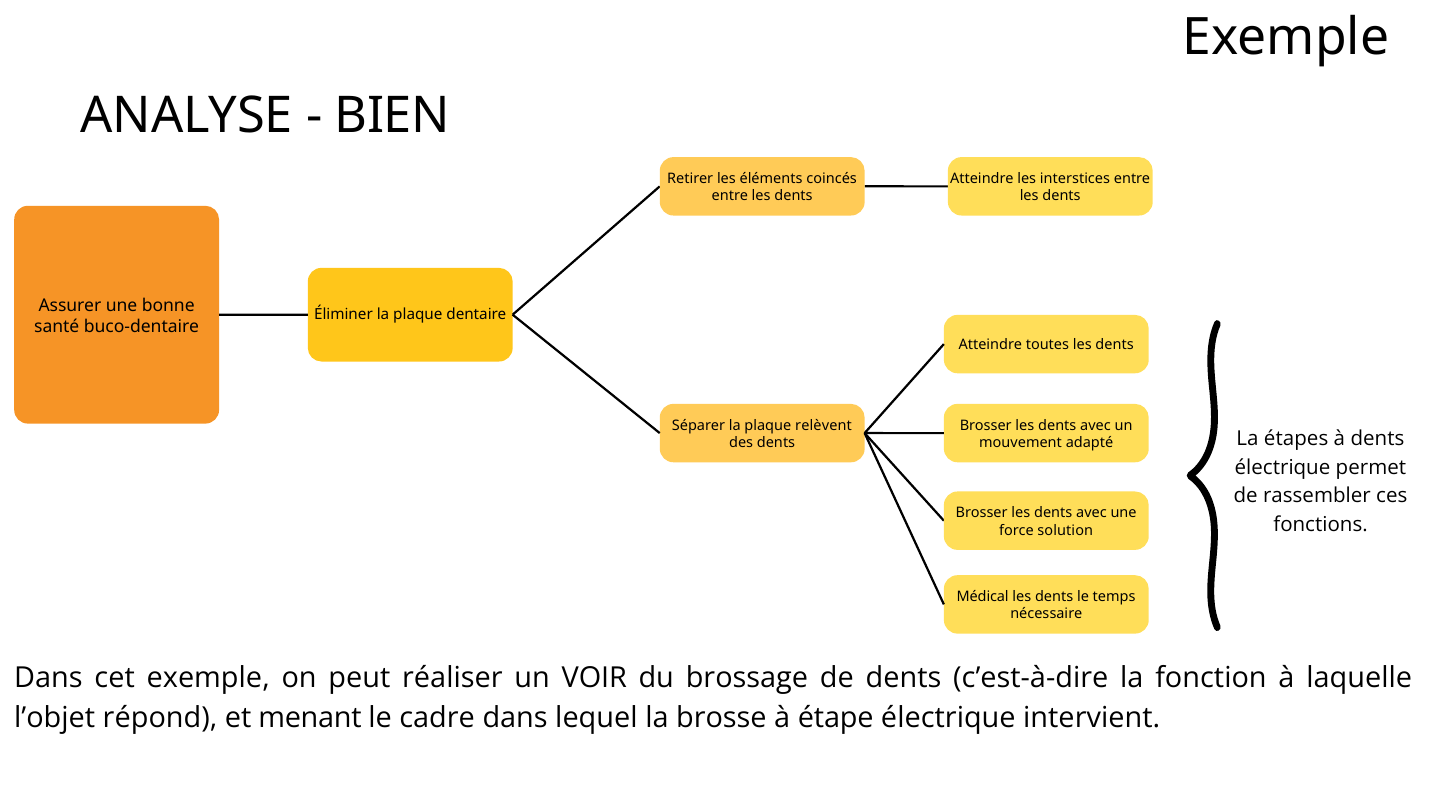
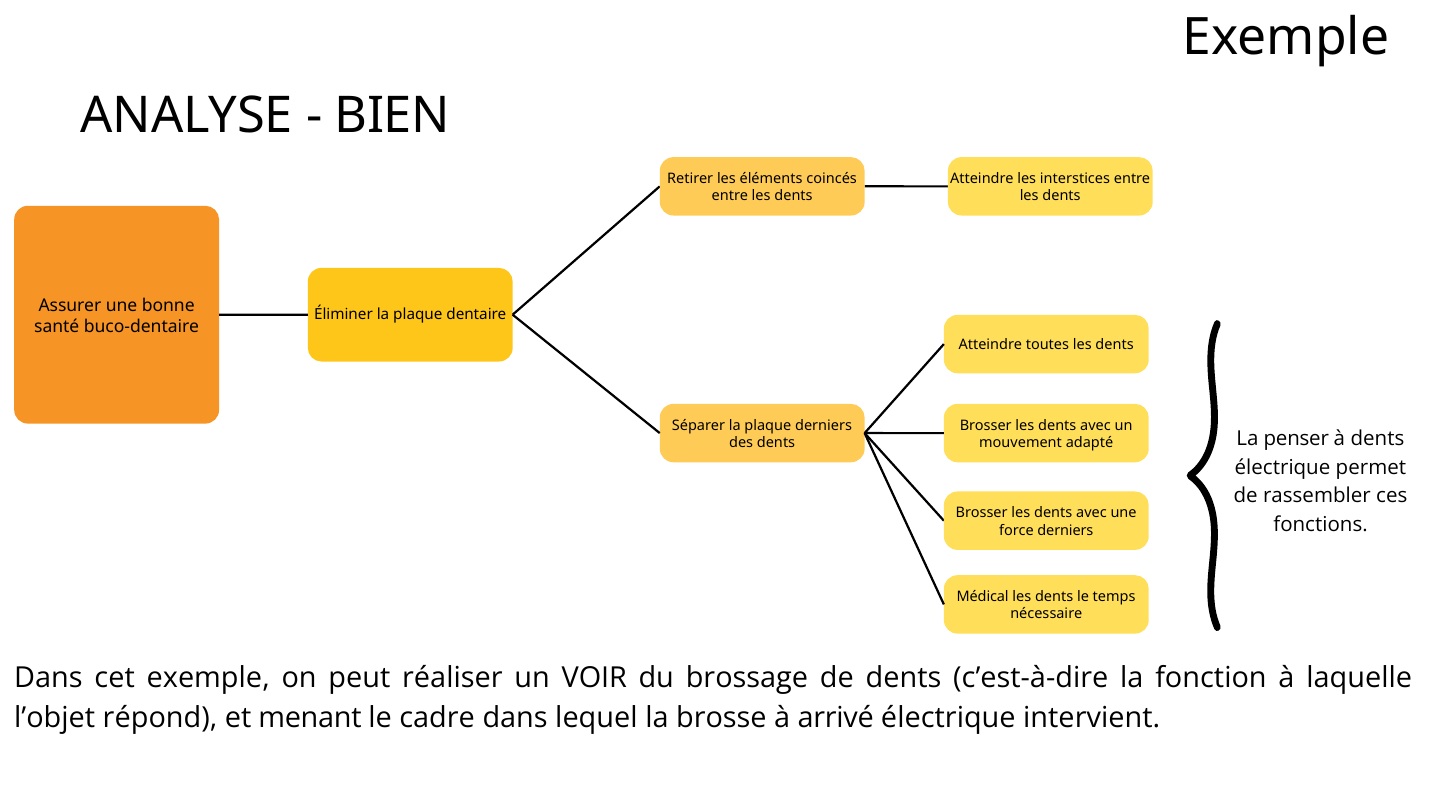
plaque relèvent: relèvent -> derniers (824, 425)
étapes: étapes -> penser (1296, 438)
force solution: solution -> derniers (1065, 530)
étape: étape -> arrivé (836, 718)
